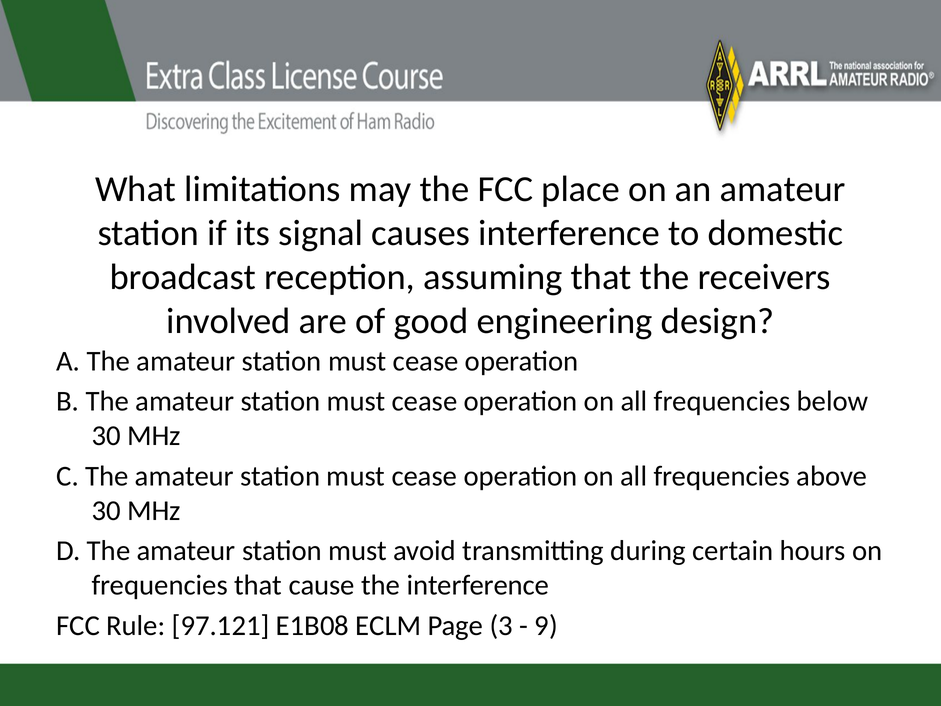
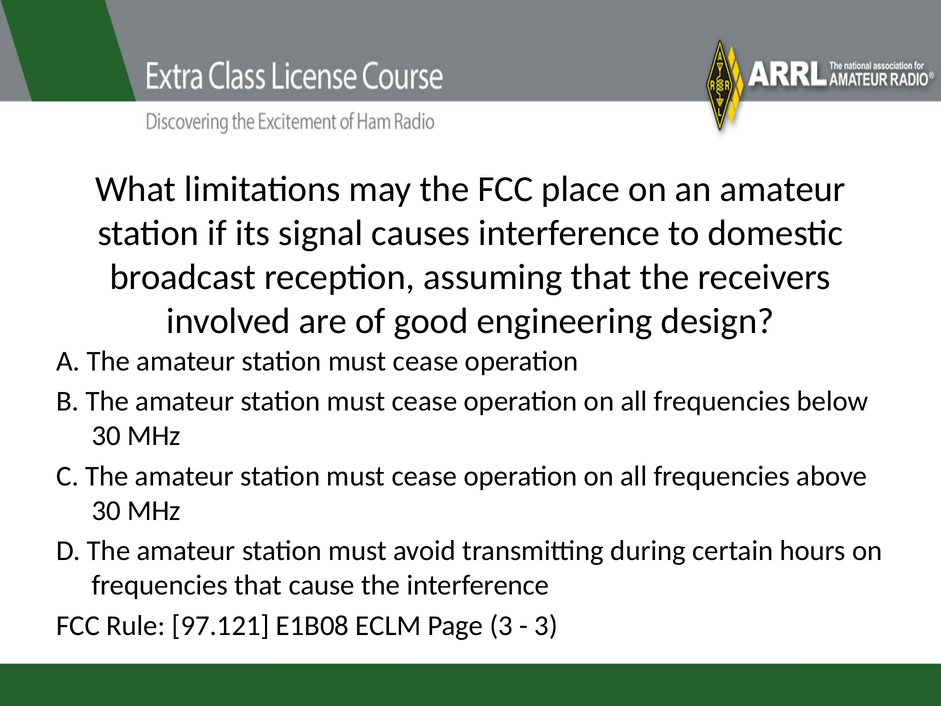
9: 9 -> 3 (546, 626)
